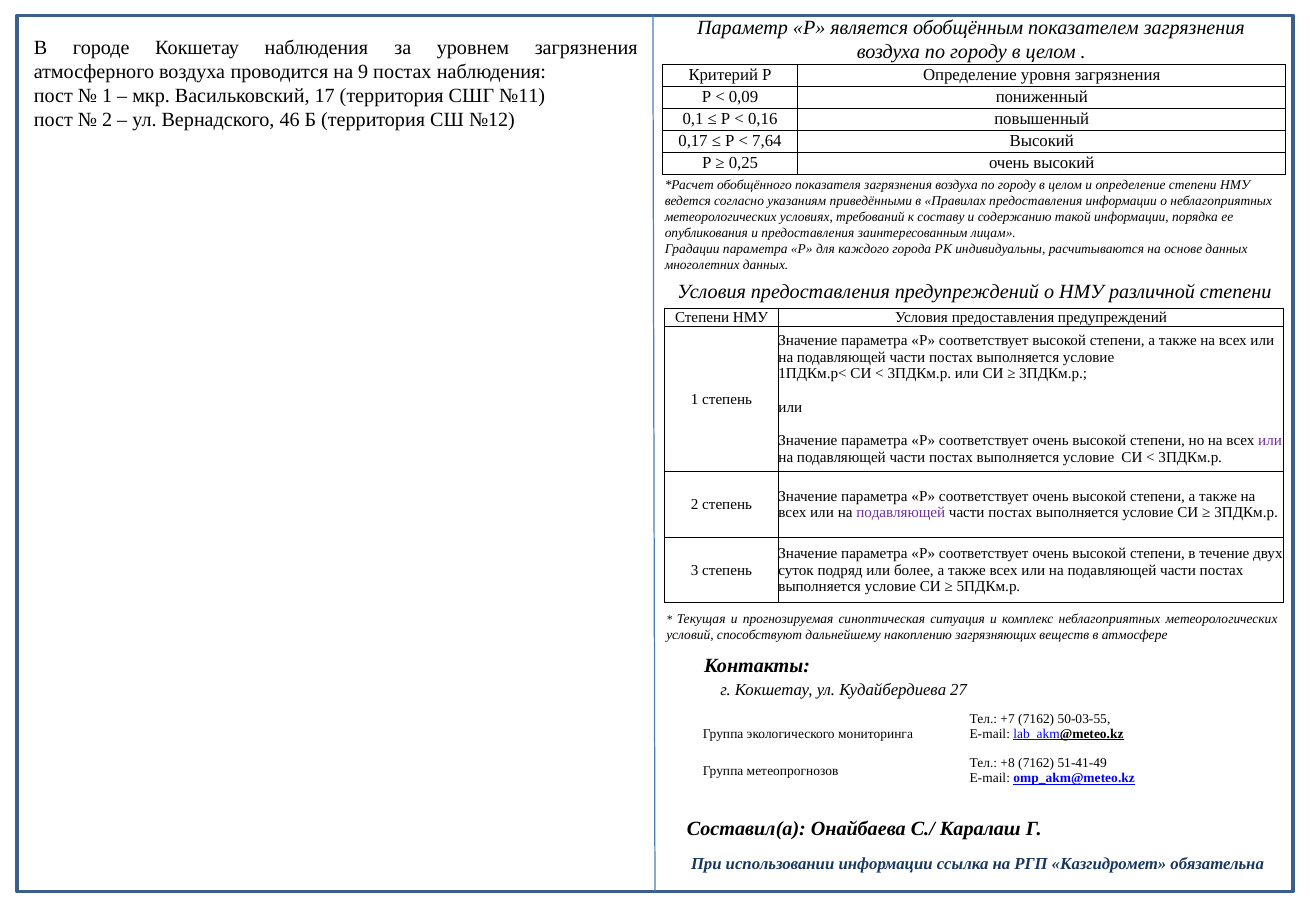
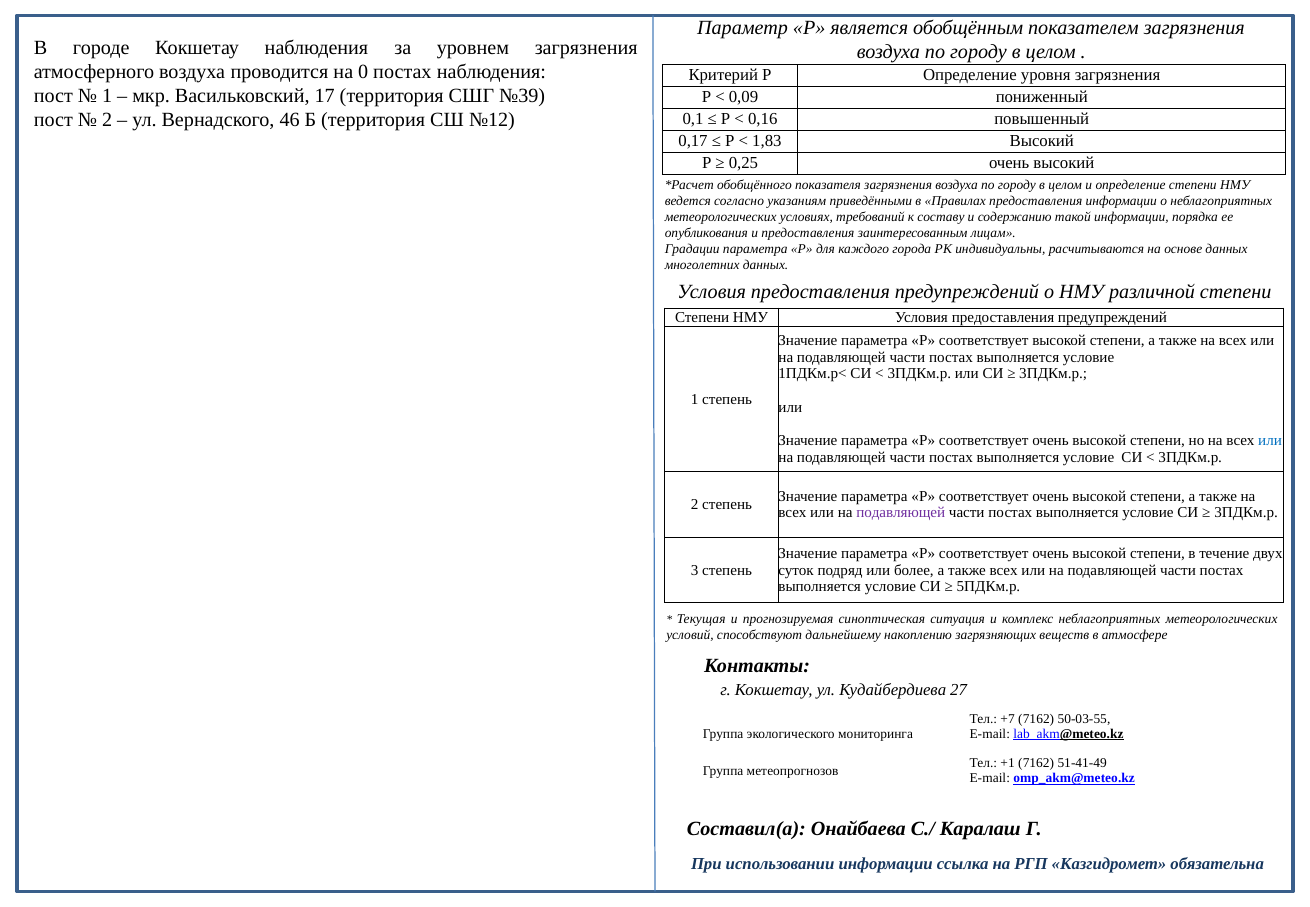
9: 9 -> 0 (363, 72)
№11: №11 -> №39 (522, 96)
7,64: 7,64 -> 1,83 (767, 141)
или colour: purple -> blue (1270, 441)
+8: +8 -> +1 (1008, 763)
